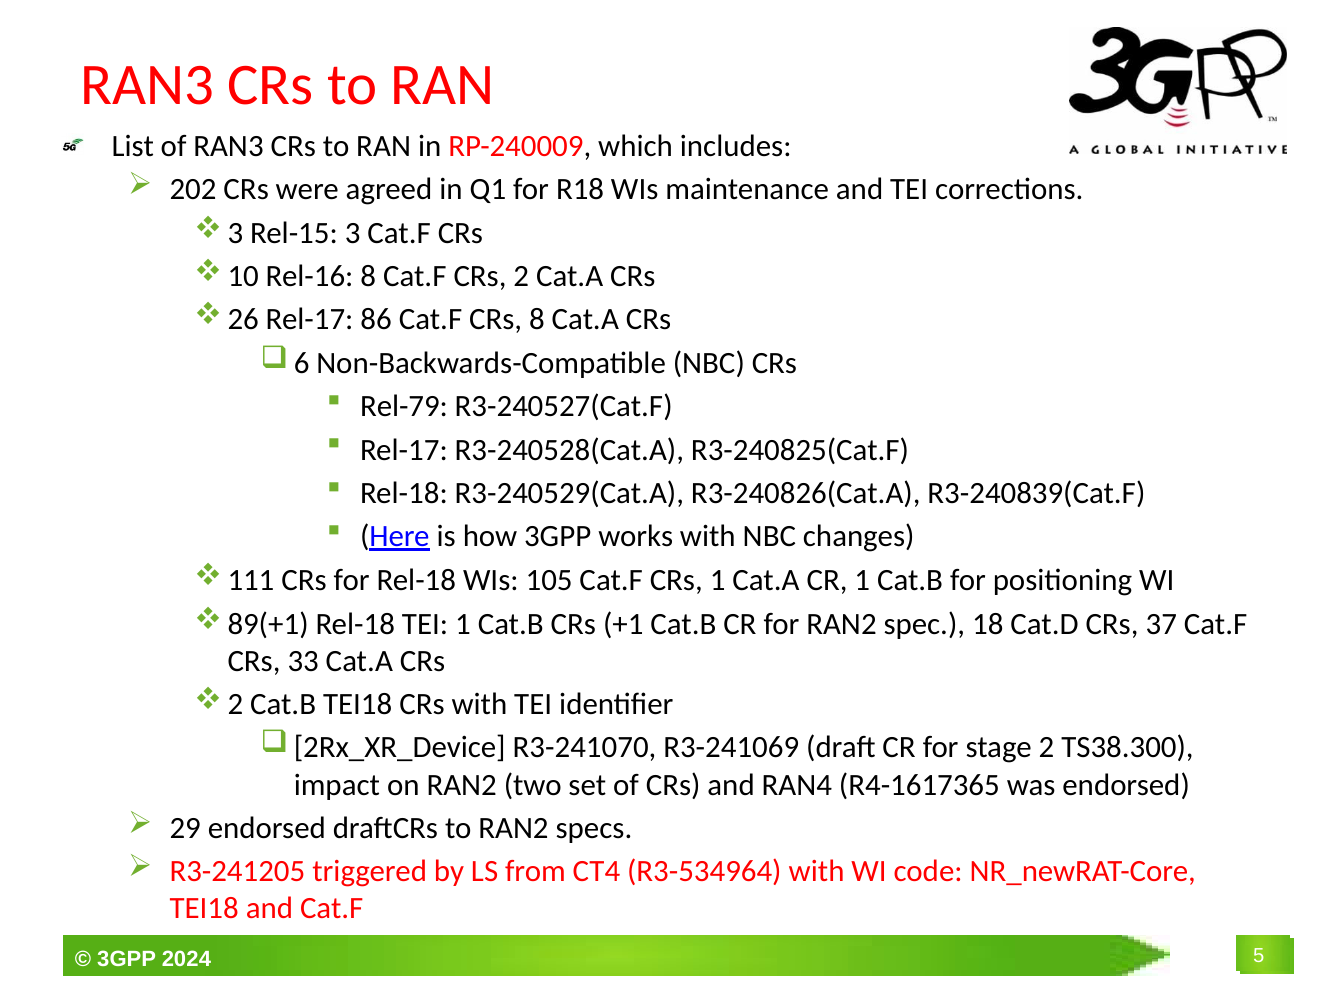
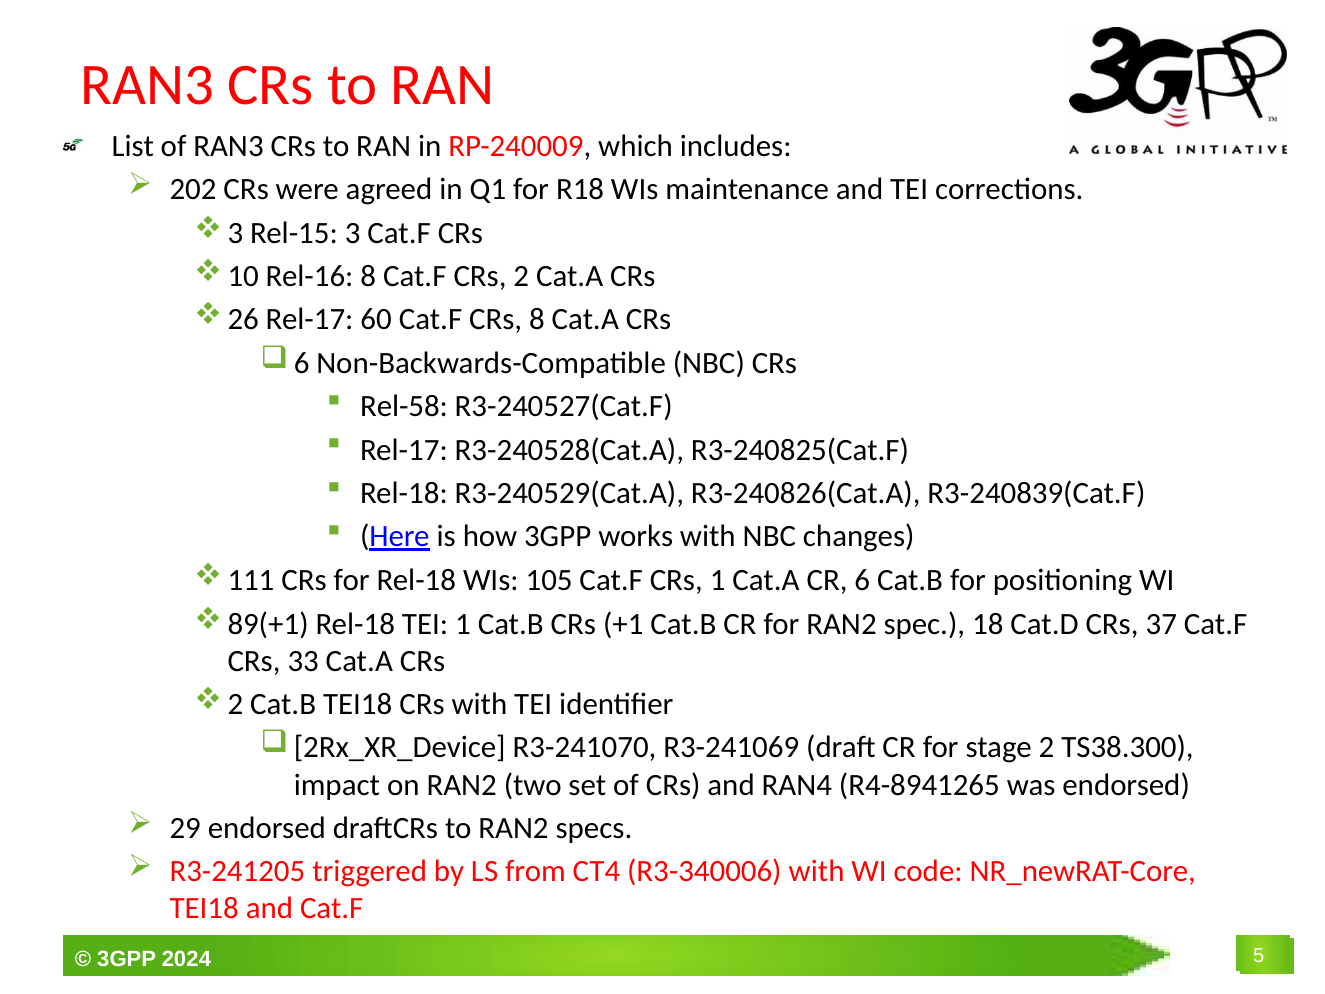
86: 86 -> 60 (376, 320)
Rel-79: Rel-79 -> Rel-58 (404, 406)
CR 1: 1 -> 6 (862, 580)
R4-1617365: R4-1617365 -> R4-8941265 (919, 785)
R3-534964: R3-534964 -> R3-340006 (704, 871)
